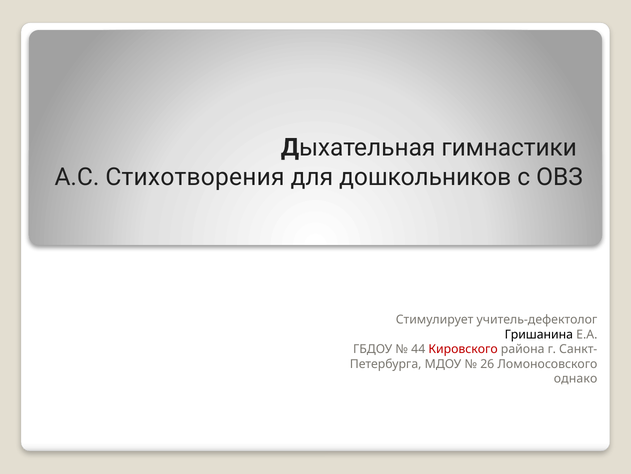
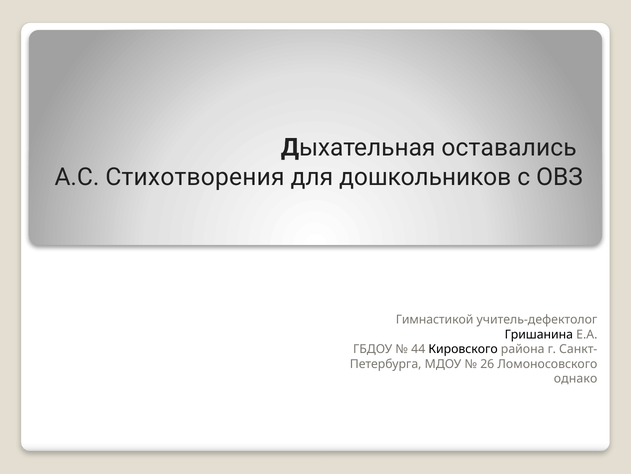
гимнастики: гимнастики -> оставались (509, 147)
Стимулирует: Стимулирует -> Гимнастикой (435, 319)
Кировского colour: red -> black (463, 349)
